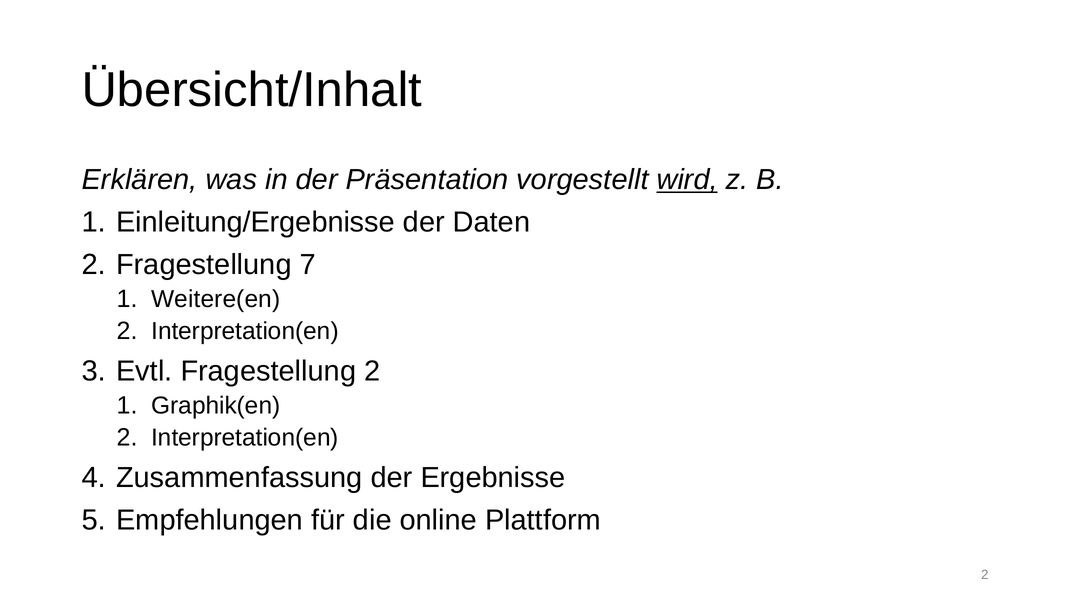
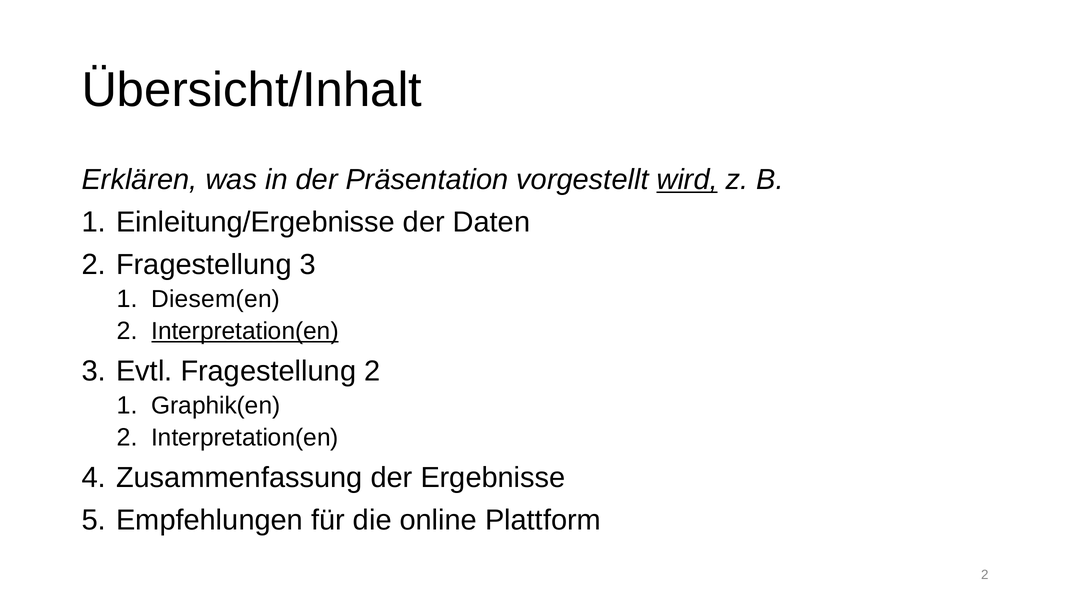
Fragestellung 7: 7 -> 3 (308, 265)
Weitere(en: Weitere(en -> Diesem(en (216, 299)
Interpretation(en underline: none -> present (245, 331)
